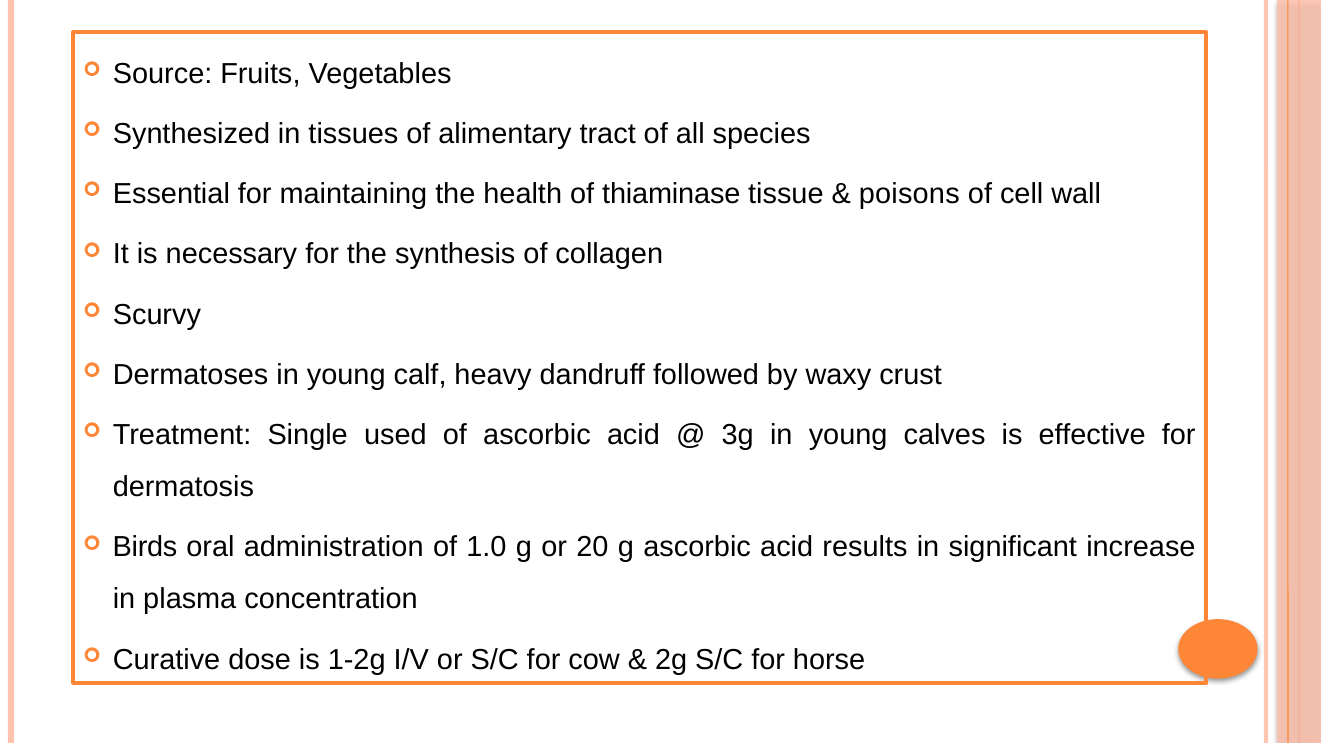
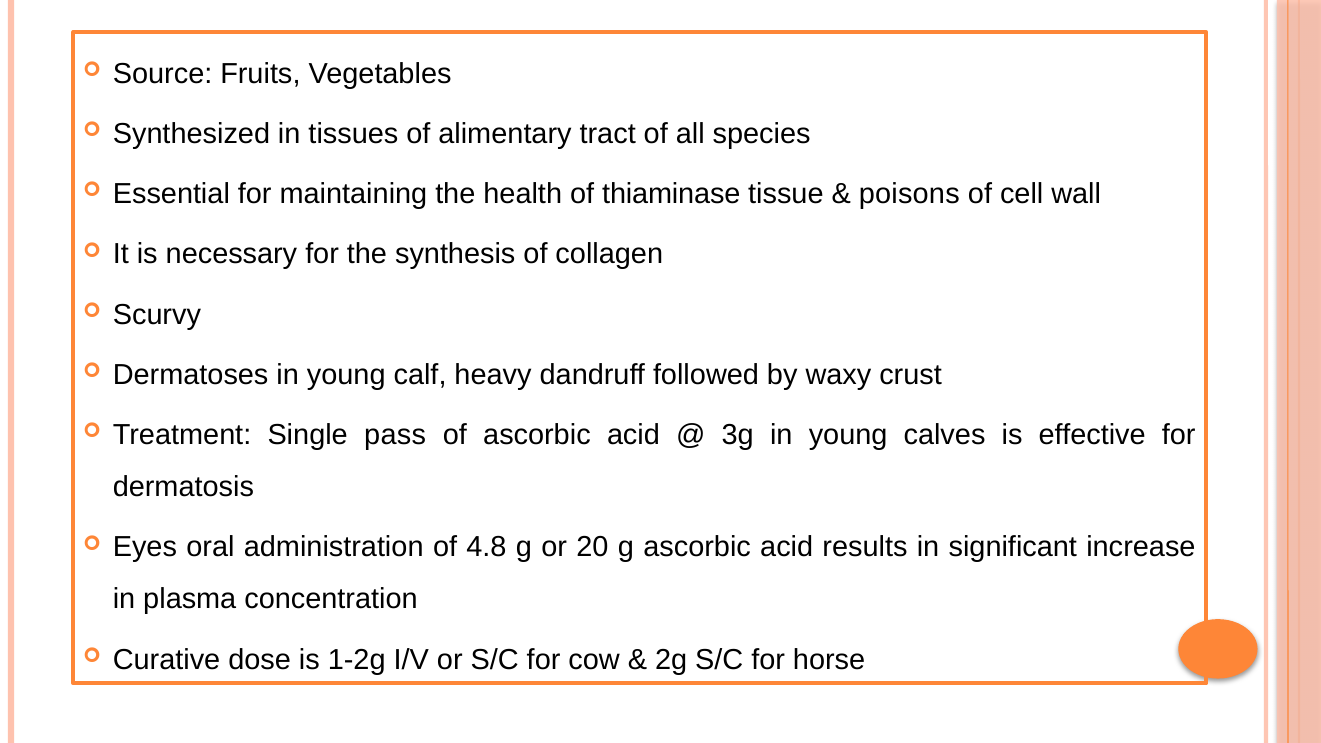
used: used -> pass (395, 435)
Birds: Birds -> Eyes (145, 548)
1.0: 1.0 -> 4.8 (486, 548)
